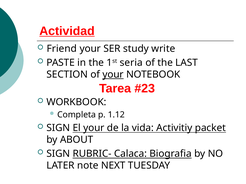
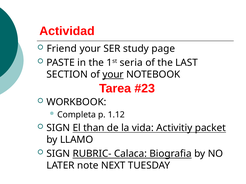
Actividad underline: present -> none (67, 31)
write: write -> page (163, 49)
El your: your -> than (94, 128)
ABOUT: ABOUT -> LLAMO (77, 140)
